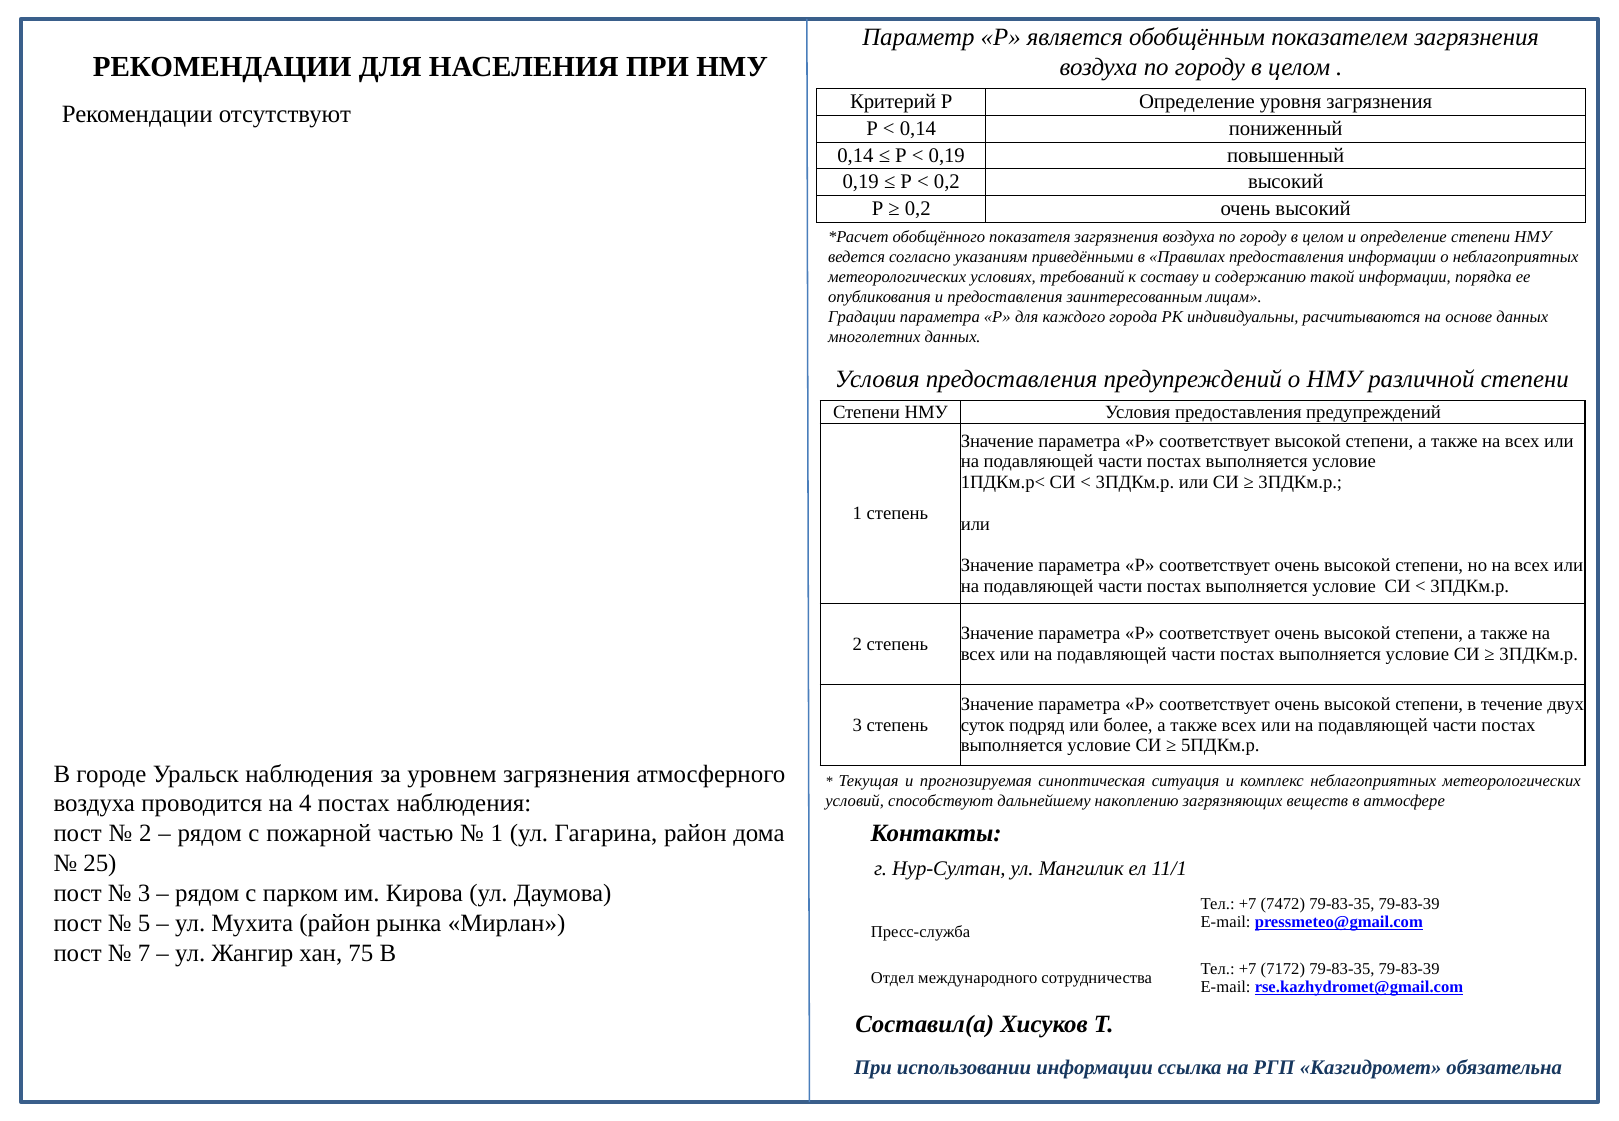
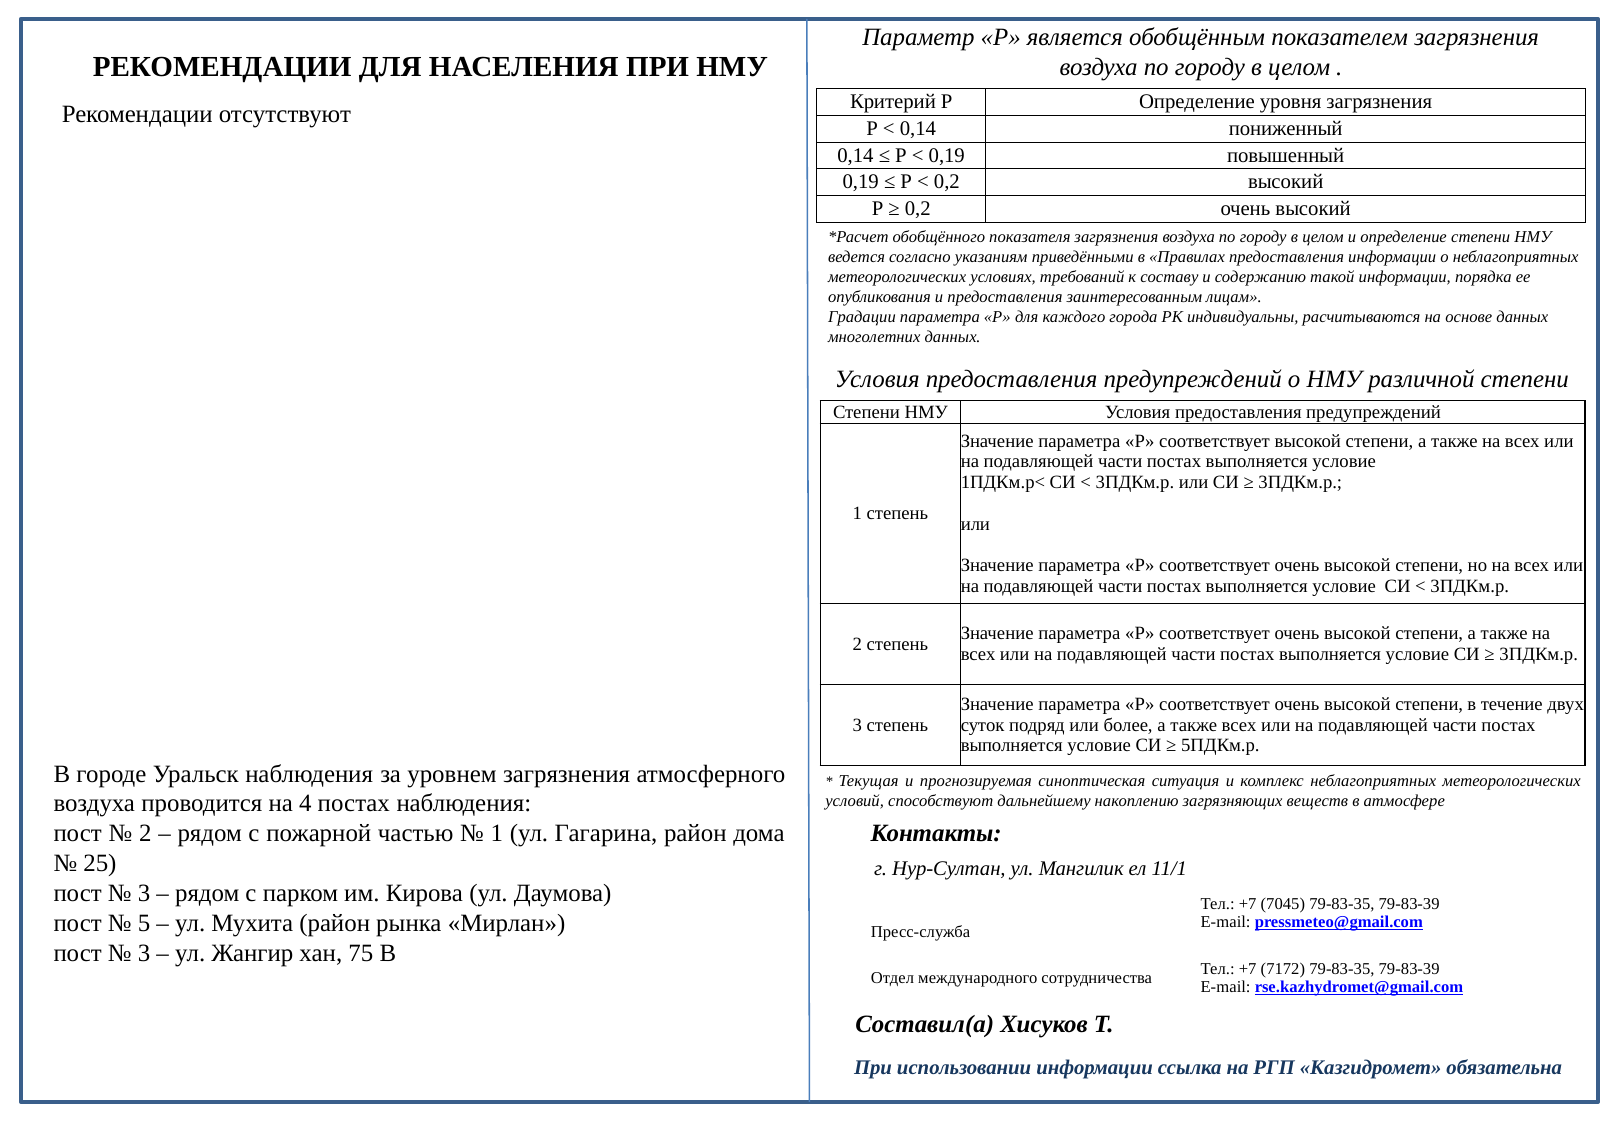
7472: 7472 -> 7045 (1283, 904)
7: 7 -> 3 (144, 953)
